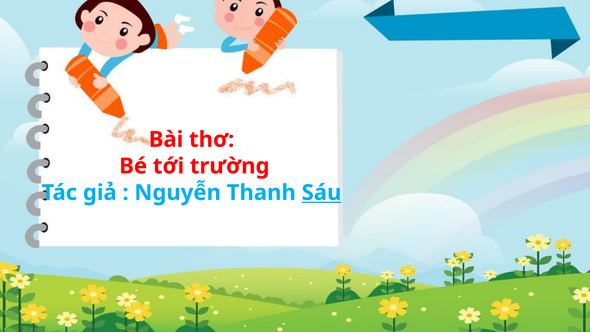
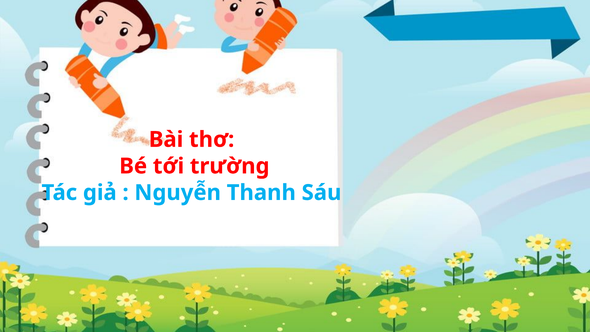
Sáu underline: present -> none (322, 193)
